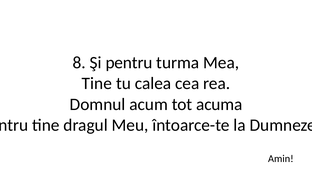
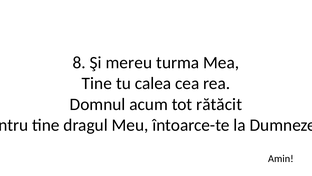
Şi pentru: pentru -> mereu (129, 62)
acuma: acuma -> rătăcit (219, 104)
